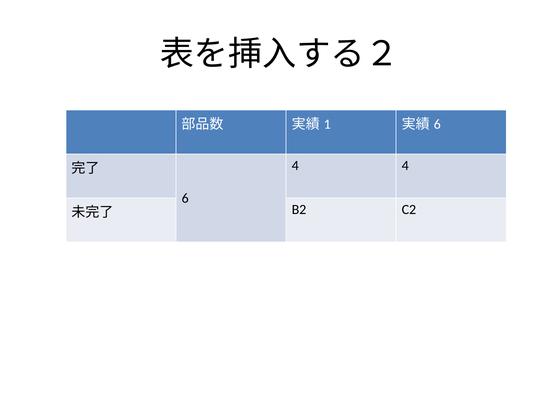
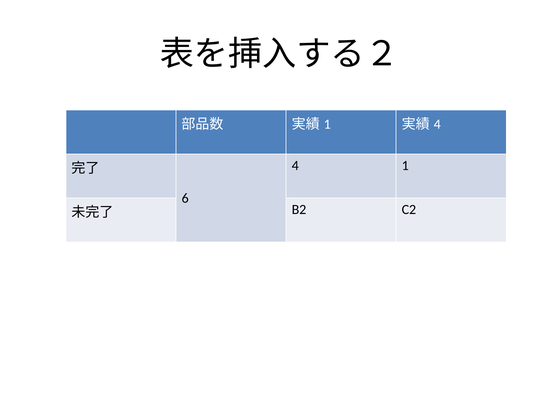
6: 6 -> 4 (437, 124)
4 4: 4 -> 1 (405, 166)
